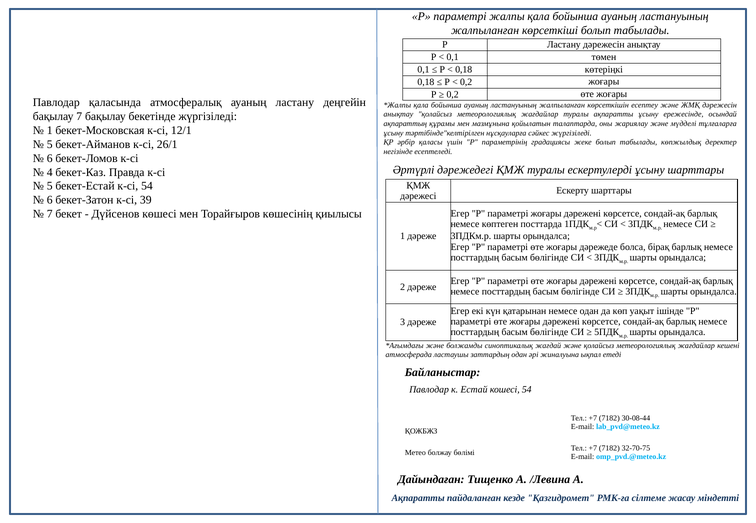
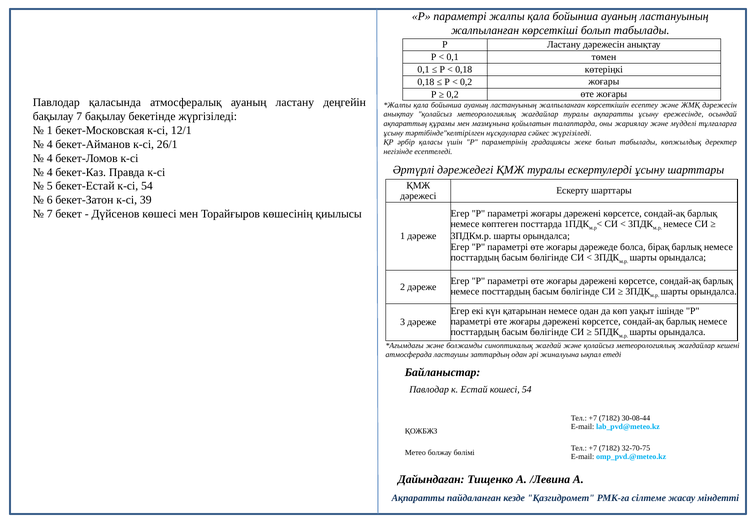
5: 5 -> 4 (50, 144)
6: 6 -> 4 (50, 158)
